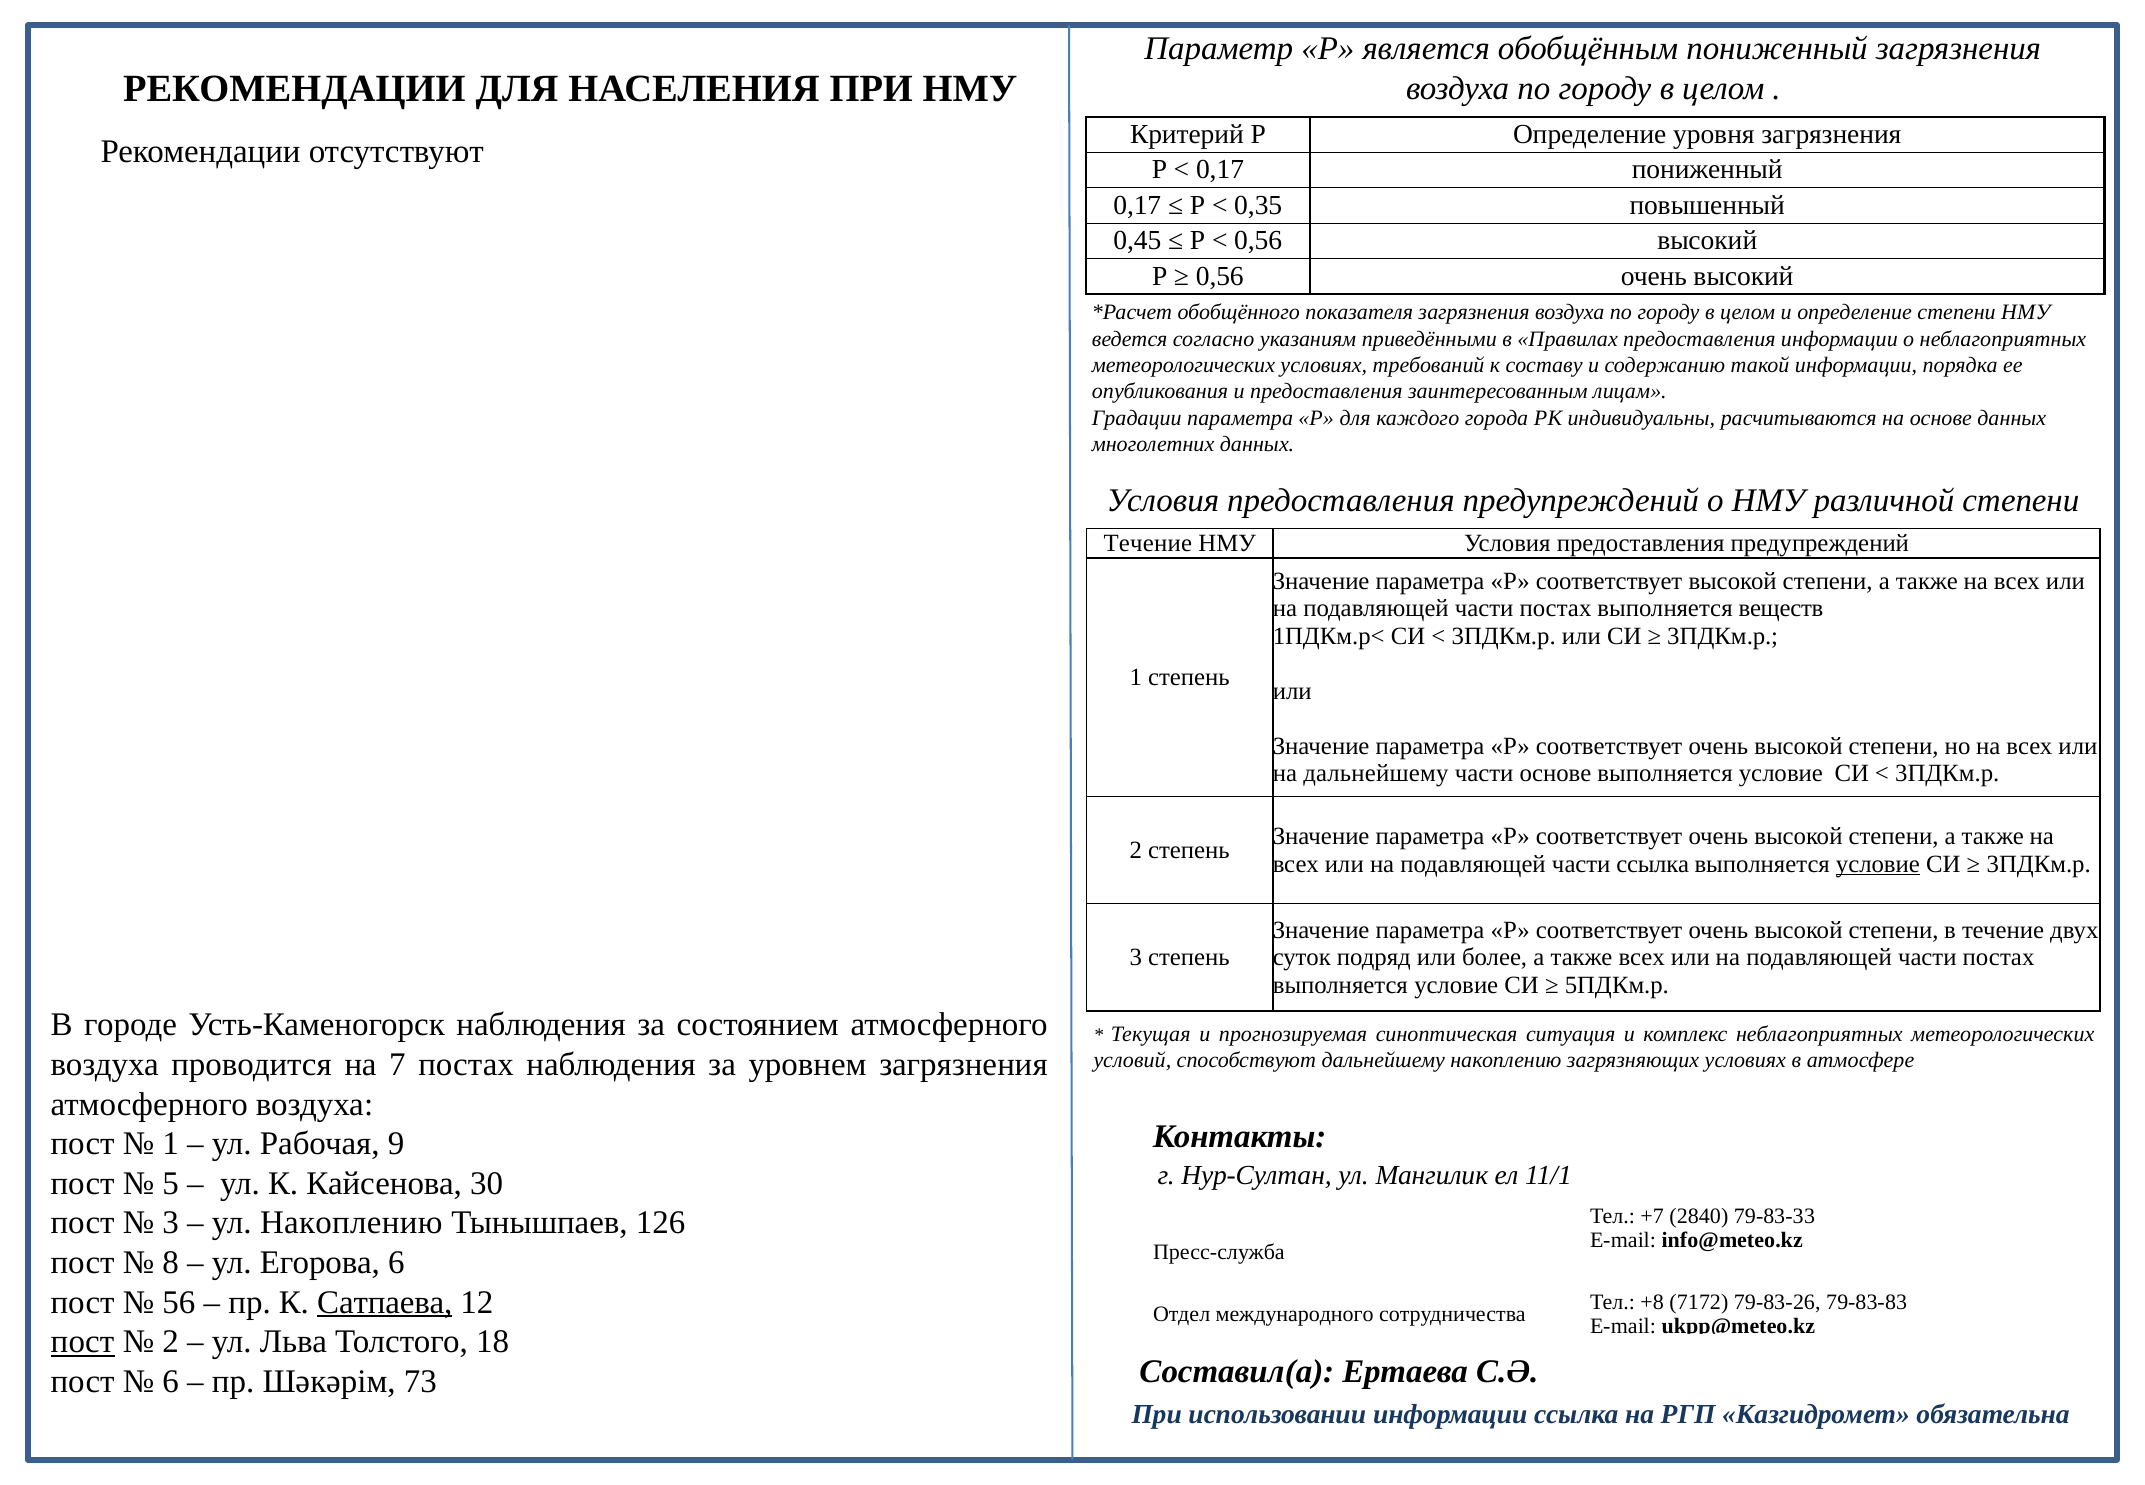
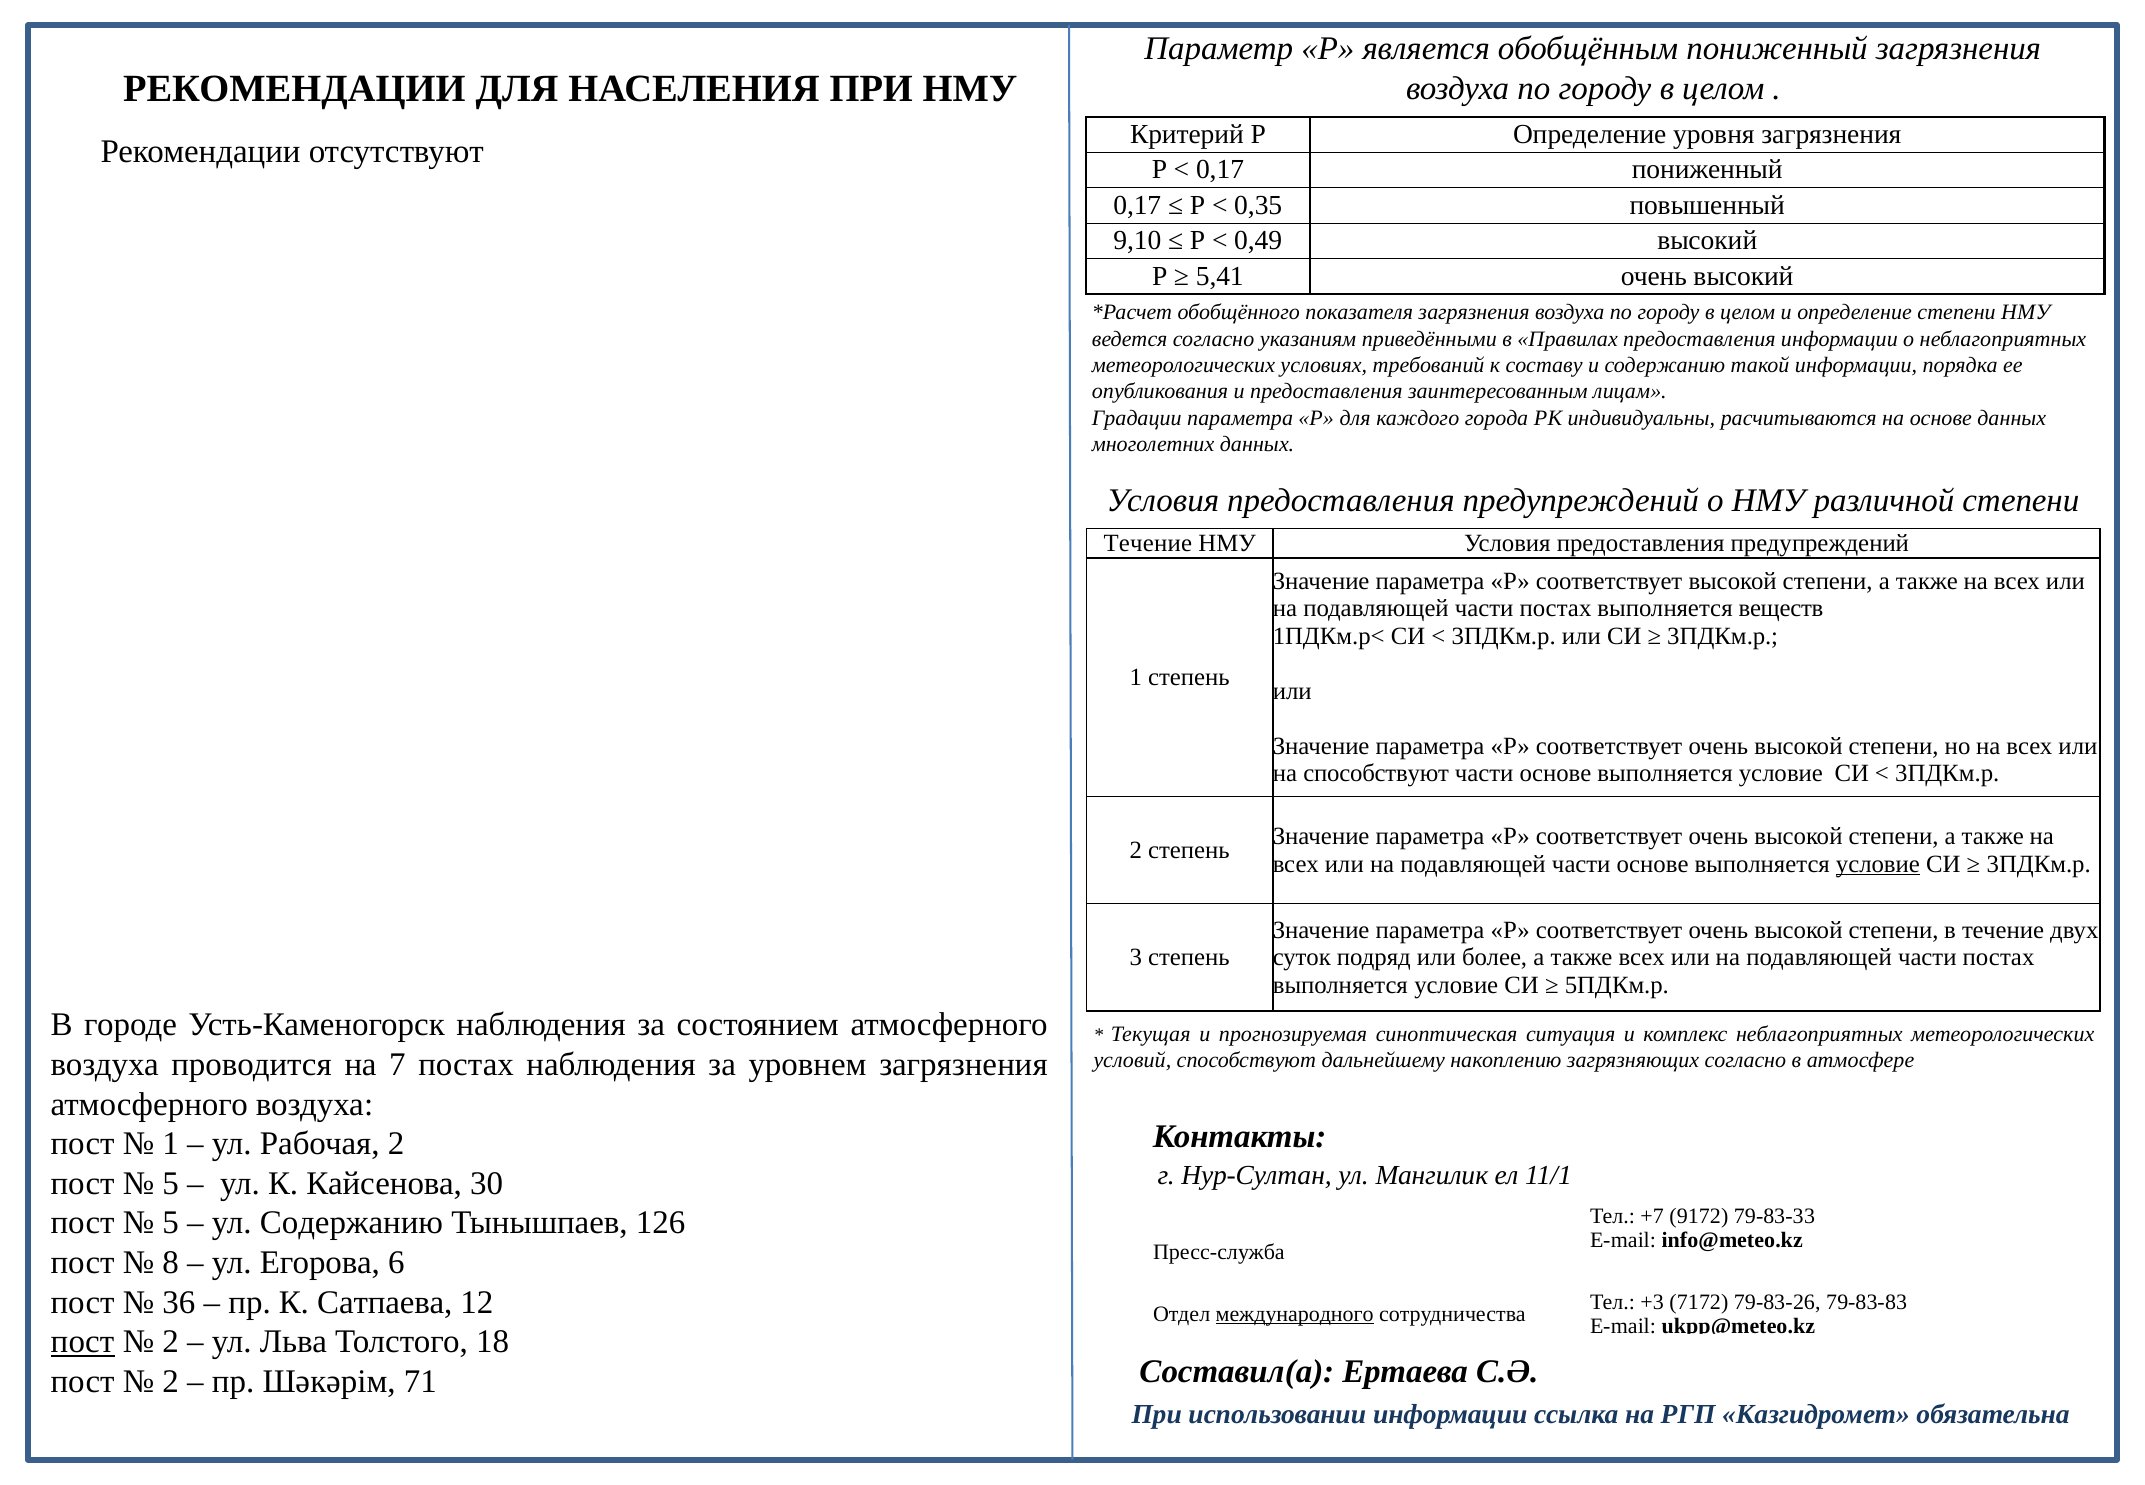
0,45: 0,45 -> 9,10 (1137, 241)
0,56: 0,56 -> 0,49 (1258, 241)
0,56: 0,56 -> 5,41 (1220, 276)
на дальнейшему: дальнейшему -> способствуют (1376, 773)
подавляющей части ссылка: ссылка -> основе (1653, 864)
загрязняющих условиях: условиях -> согласно (1745, 1060)
Рабочая 9: 9 -> 2 (396, 1144)
2840: 2840 -> 9172 (1699, 1216)
3: 3 -> 5 (171, 1223)
ул Накоплению: Накоплению -> Содержанию (351, 1223)
56: 56 -> 36 (179, 1302)
Сатпаева underline: present -> none (385, 1302)
+8: +8 -> +3 (1652, 1302)
международного underline: none -> present (1295, 1314)
6: 6 -> 2 (171, 1381)
73: 73 -> 71 (420, 1381)
